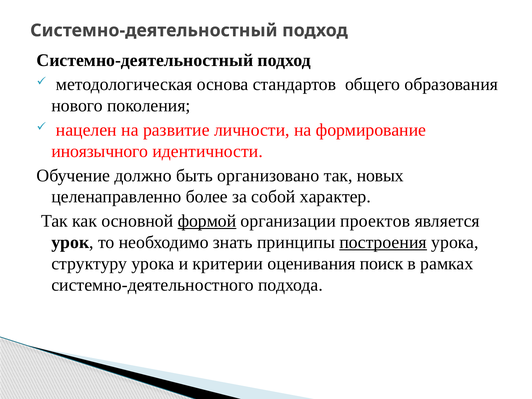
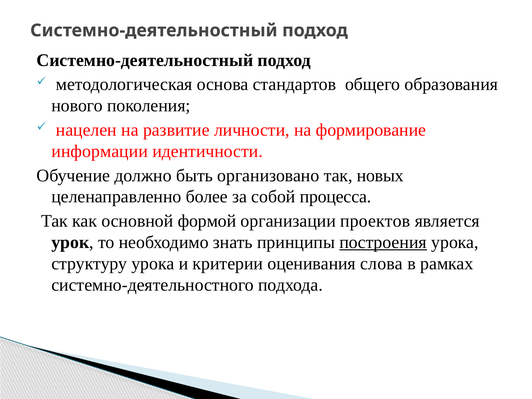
иноязычного: иноязычного -> информации (100, 151)
характер: характер -> процесса (336, 197)
формой underline: present -> none (207, 221)
поиск: поиск -> слова (382, 264)
